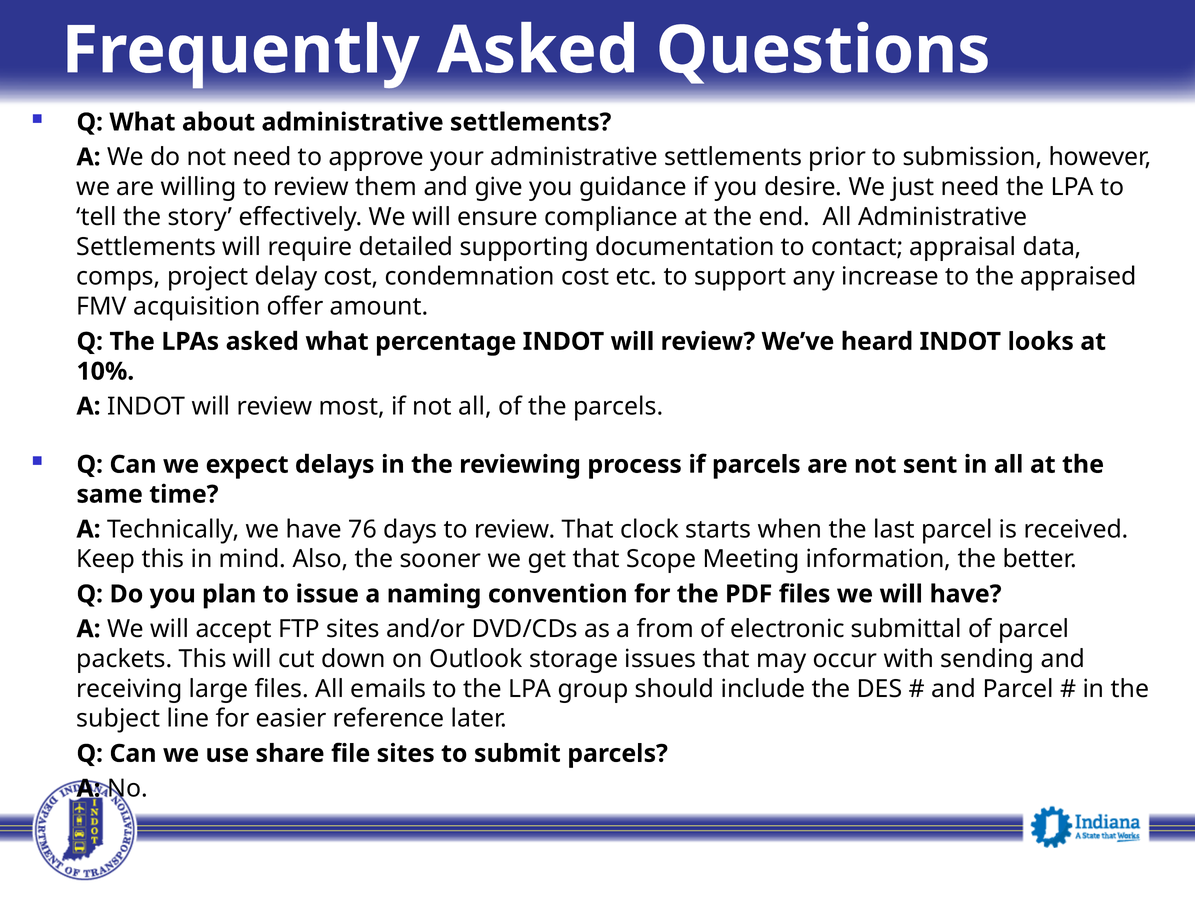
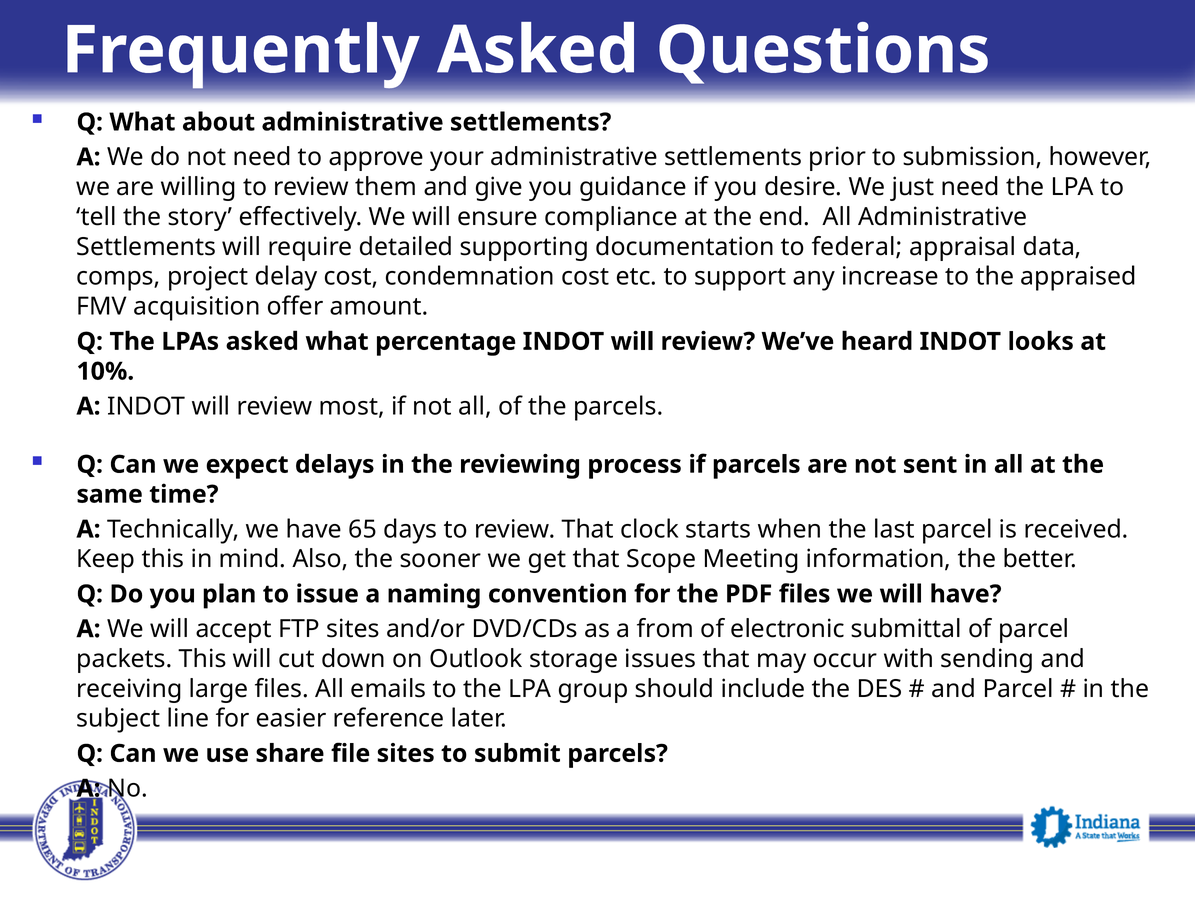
contact: contact -> federal (857, 247)
76: 76 -> 65 (363, 529)
